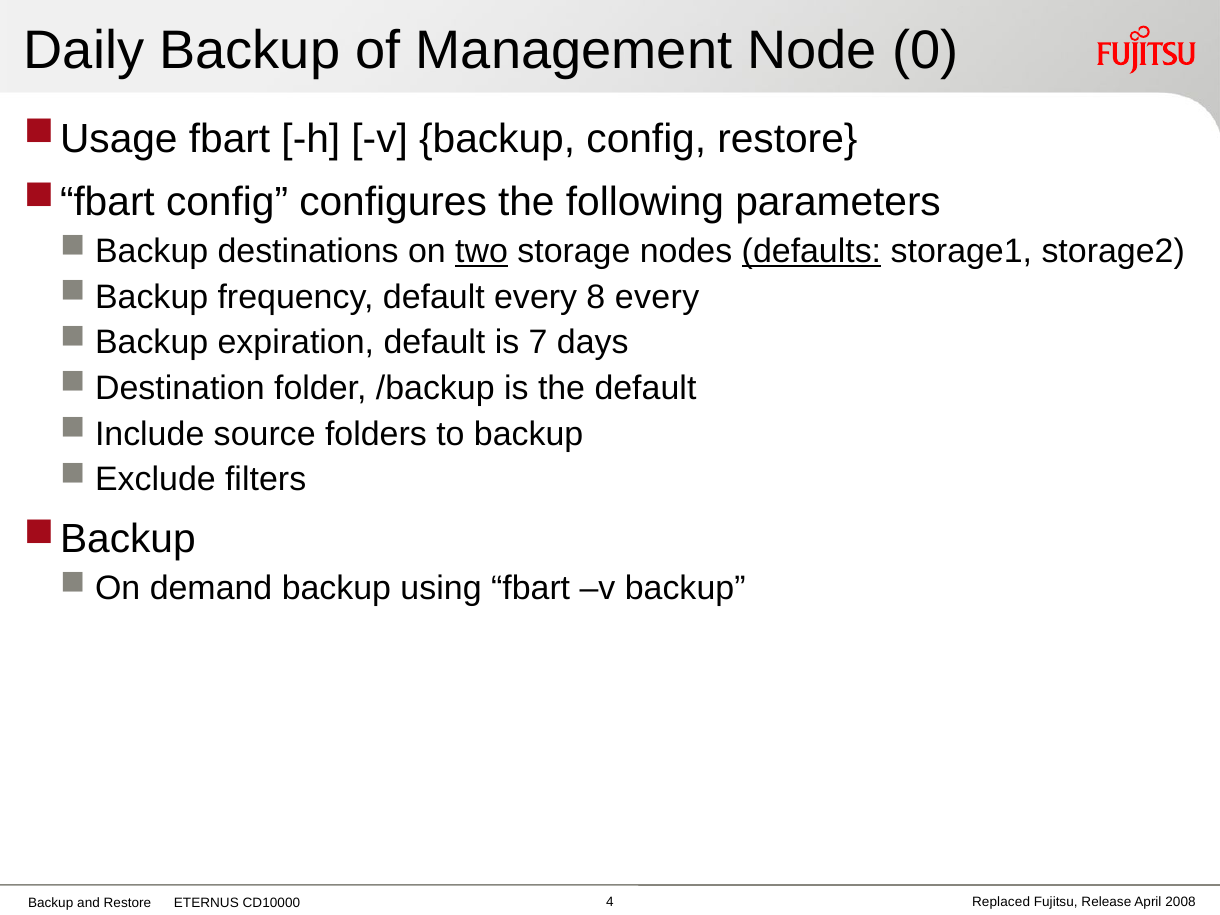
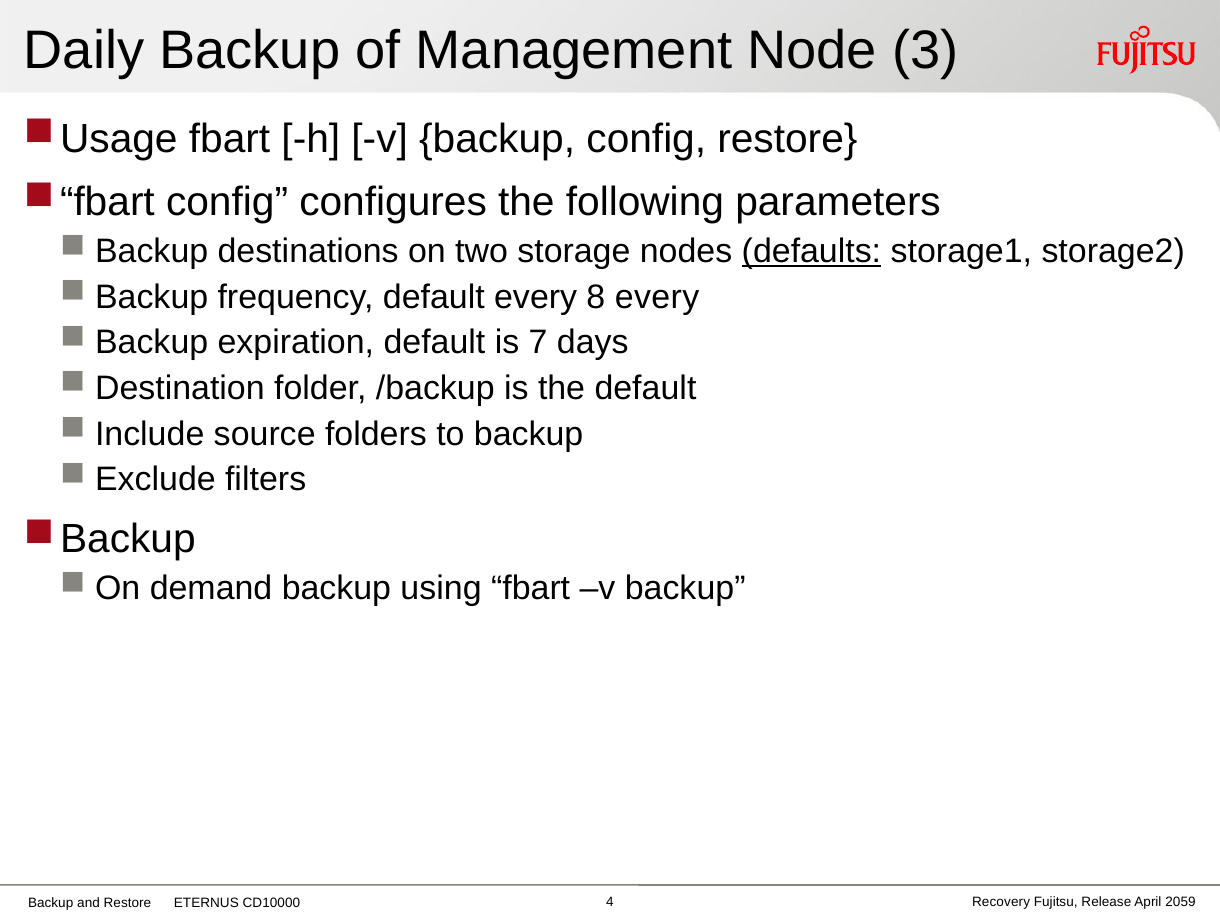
0: 0 -> 3 (925, 50)
two underline: present -> none (482, 251)
Replaced: Replaced -> Recovery (1001, 902)
2008: 2008 -> 2059 (1180, 902)
